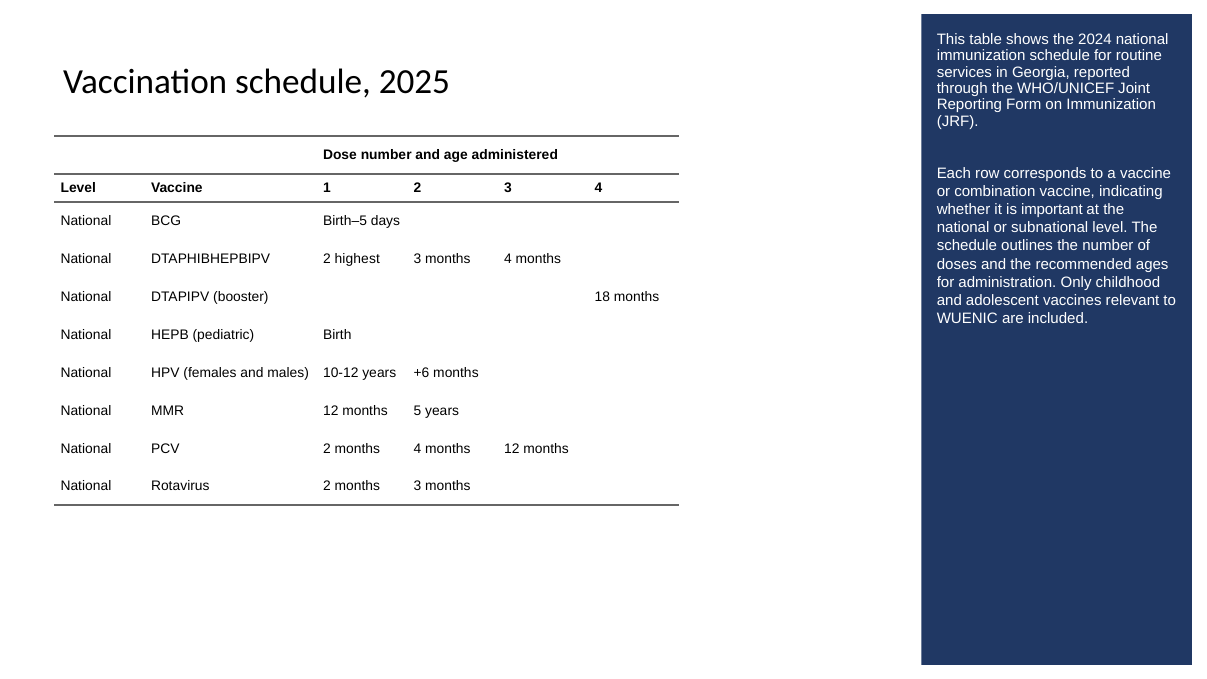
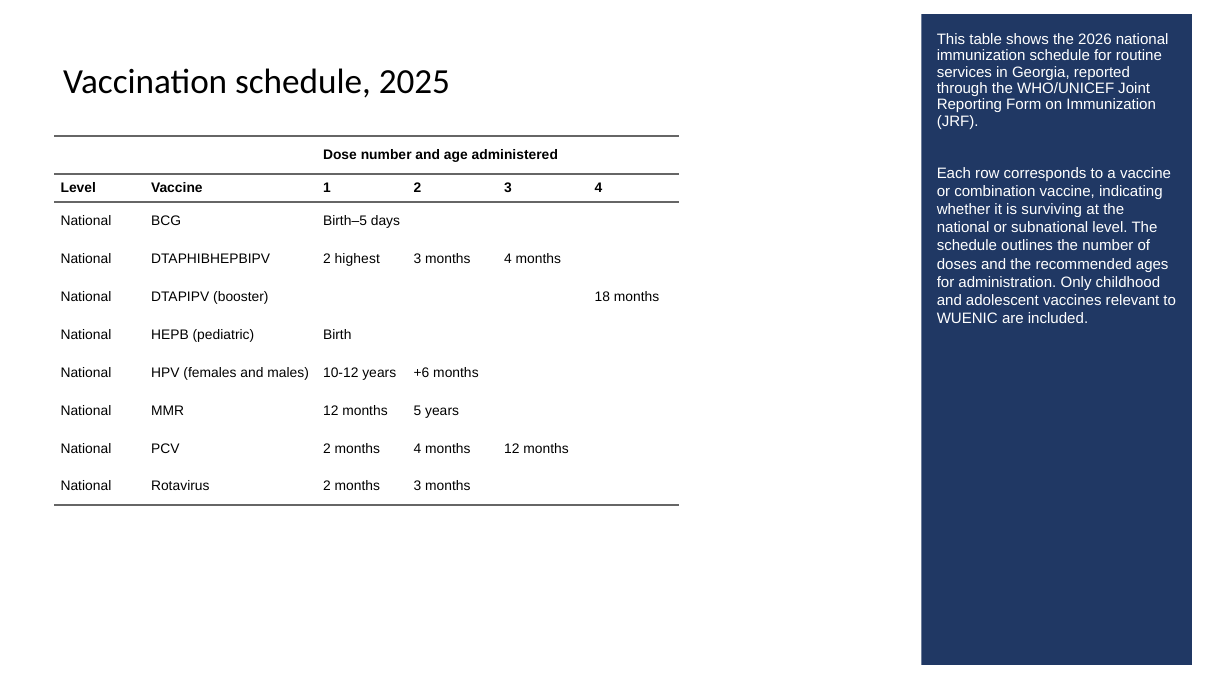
2024: 2024 -> 2026 (1095, 40)
important: important -> surviving (1052, 210)
